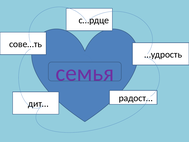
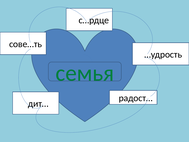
семья colour: purple -> green (85, 73)
